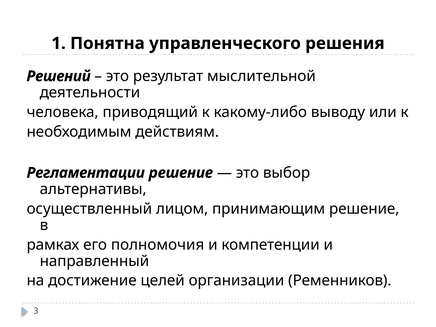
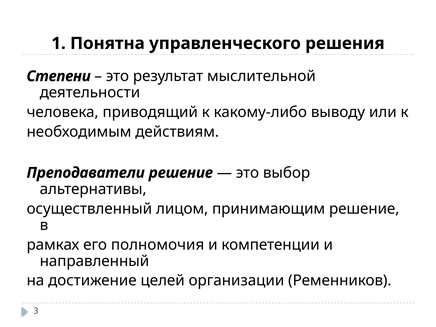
Решений: Решений -> Степени (59, 76)
Регламентации: Регламентации -> Преподаватели (86, 173)
